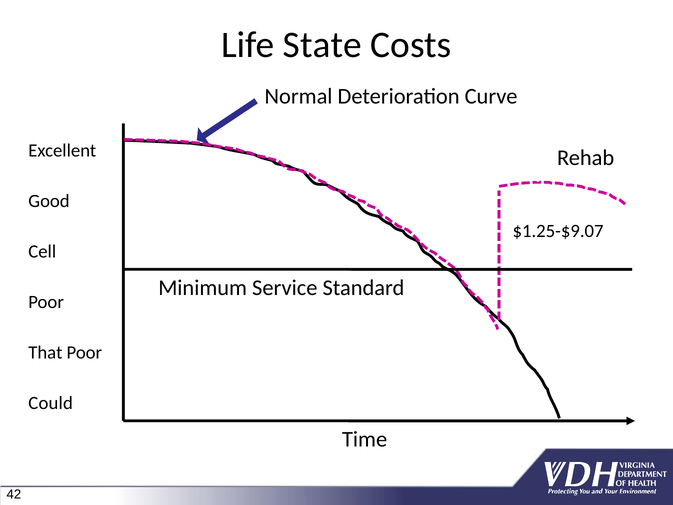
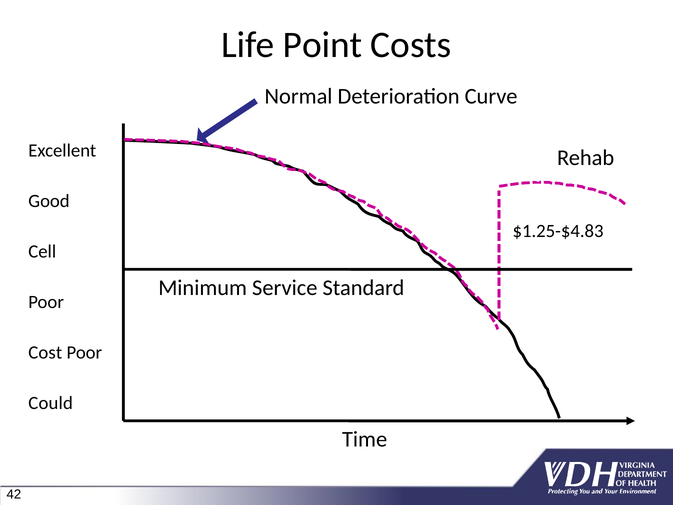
State: State -> Point (323, 45)
$1.25-$9.07: $1.25-$9.07 -> $1.25-$4.83 (558, 231)
That: That -> Cost (45, 352)
